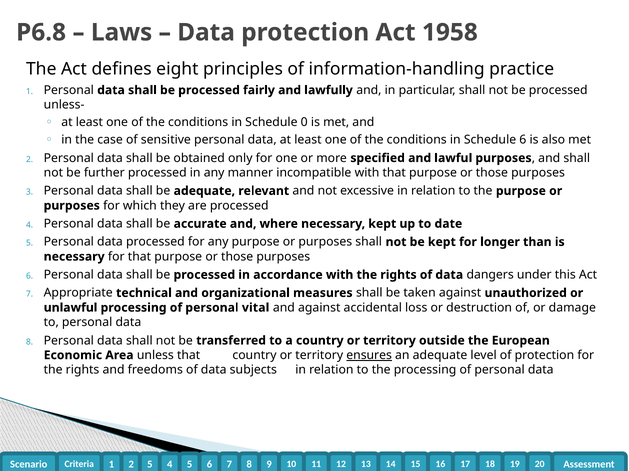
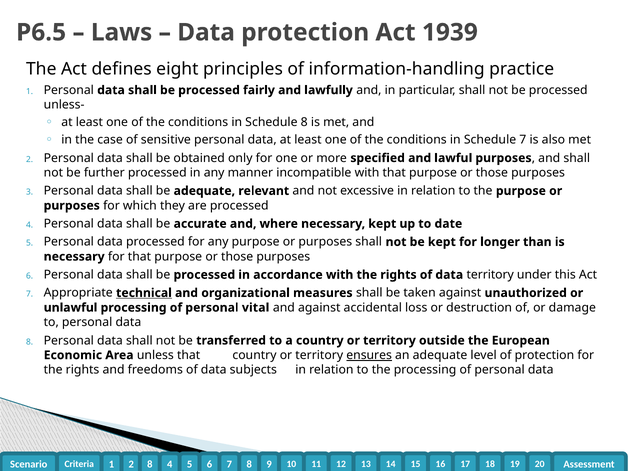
P6.8: P6.8 -> P6.5 (41, 32)
1958: 1958 -> 1939 (450, 32)
Schedule 0: 0 -> 8 (304, 123)
Schedule 6: 6 -> 7 (523, 140)
data dangers: dangers -> territory (490, 275)
technical underline: none -> present (144, 293)
2 5: 5 -> 8 (150, 465)
